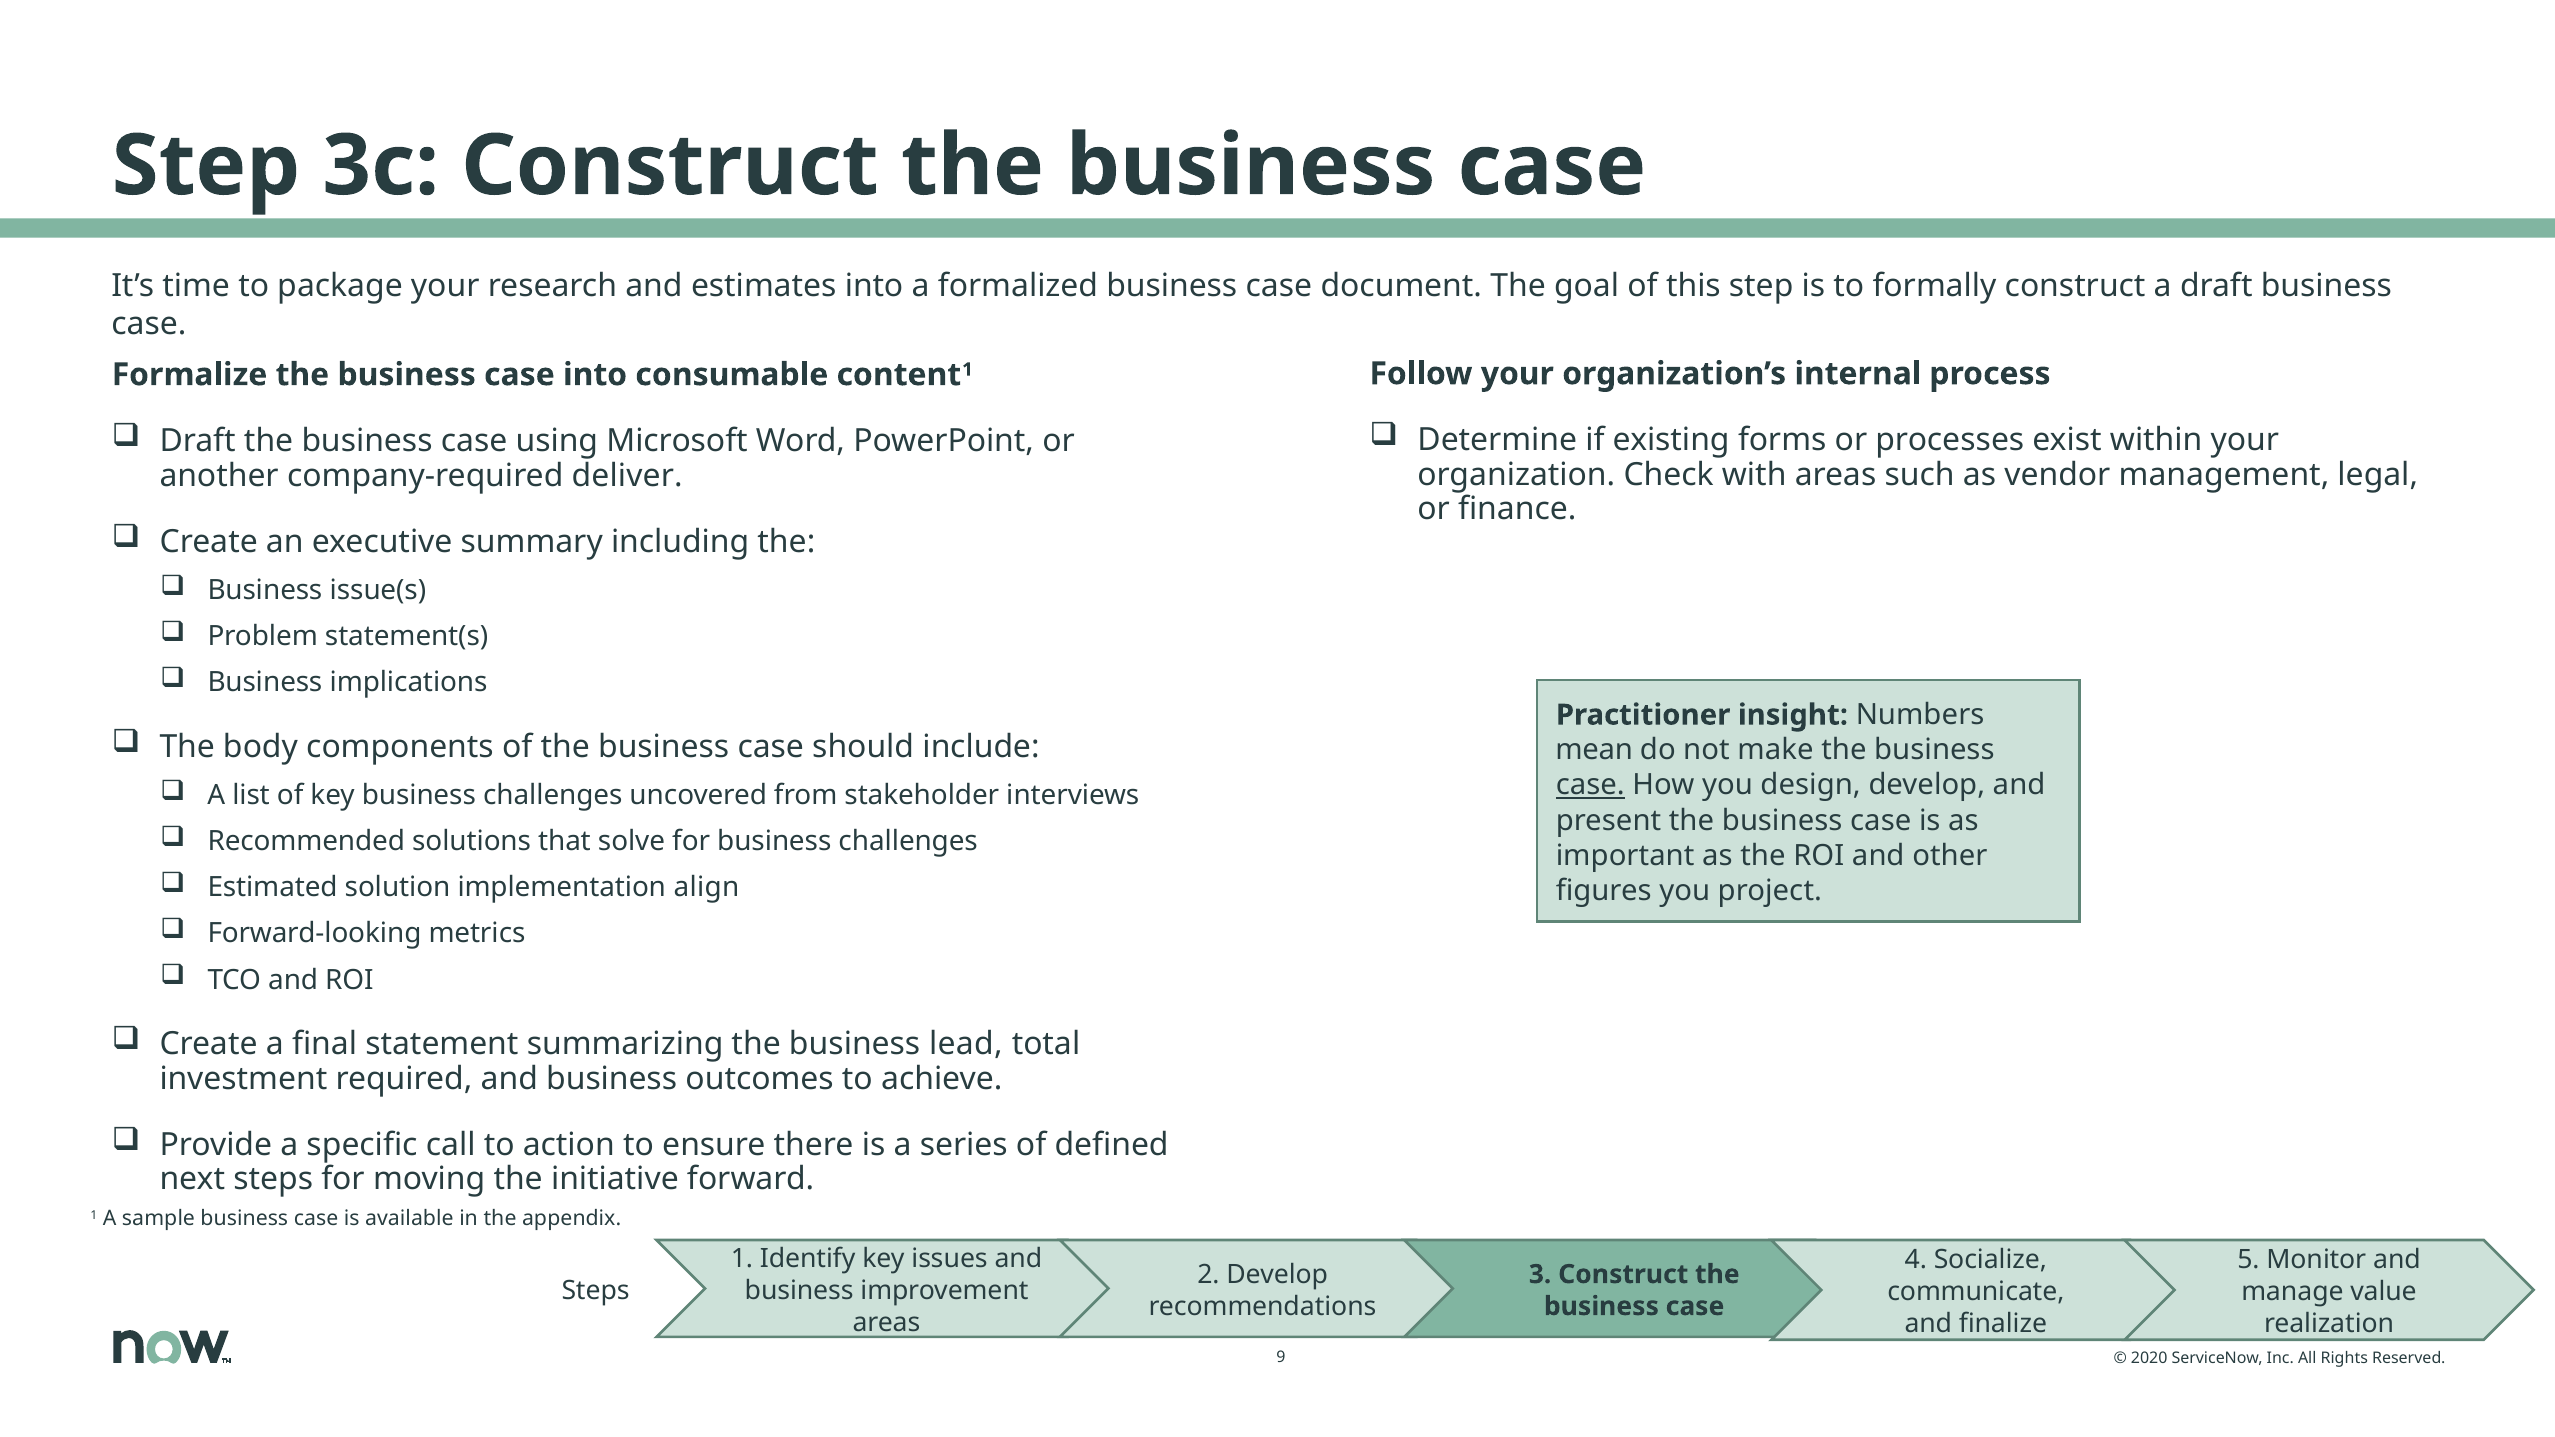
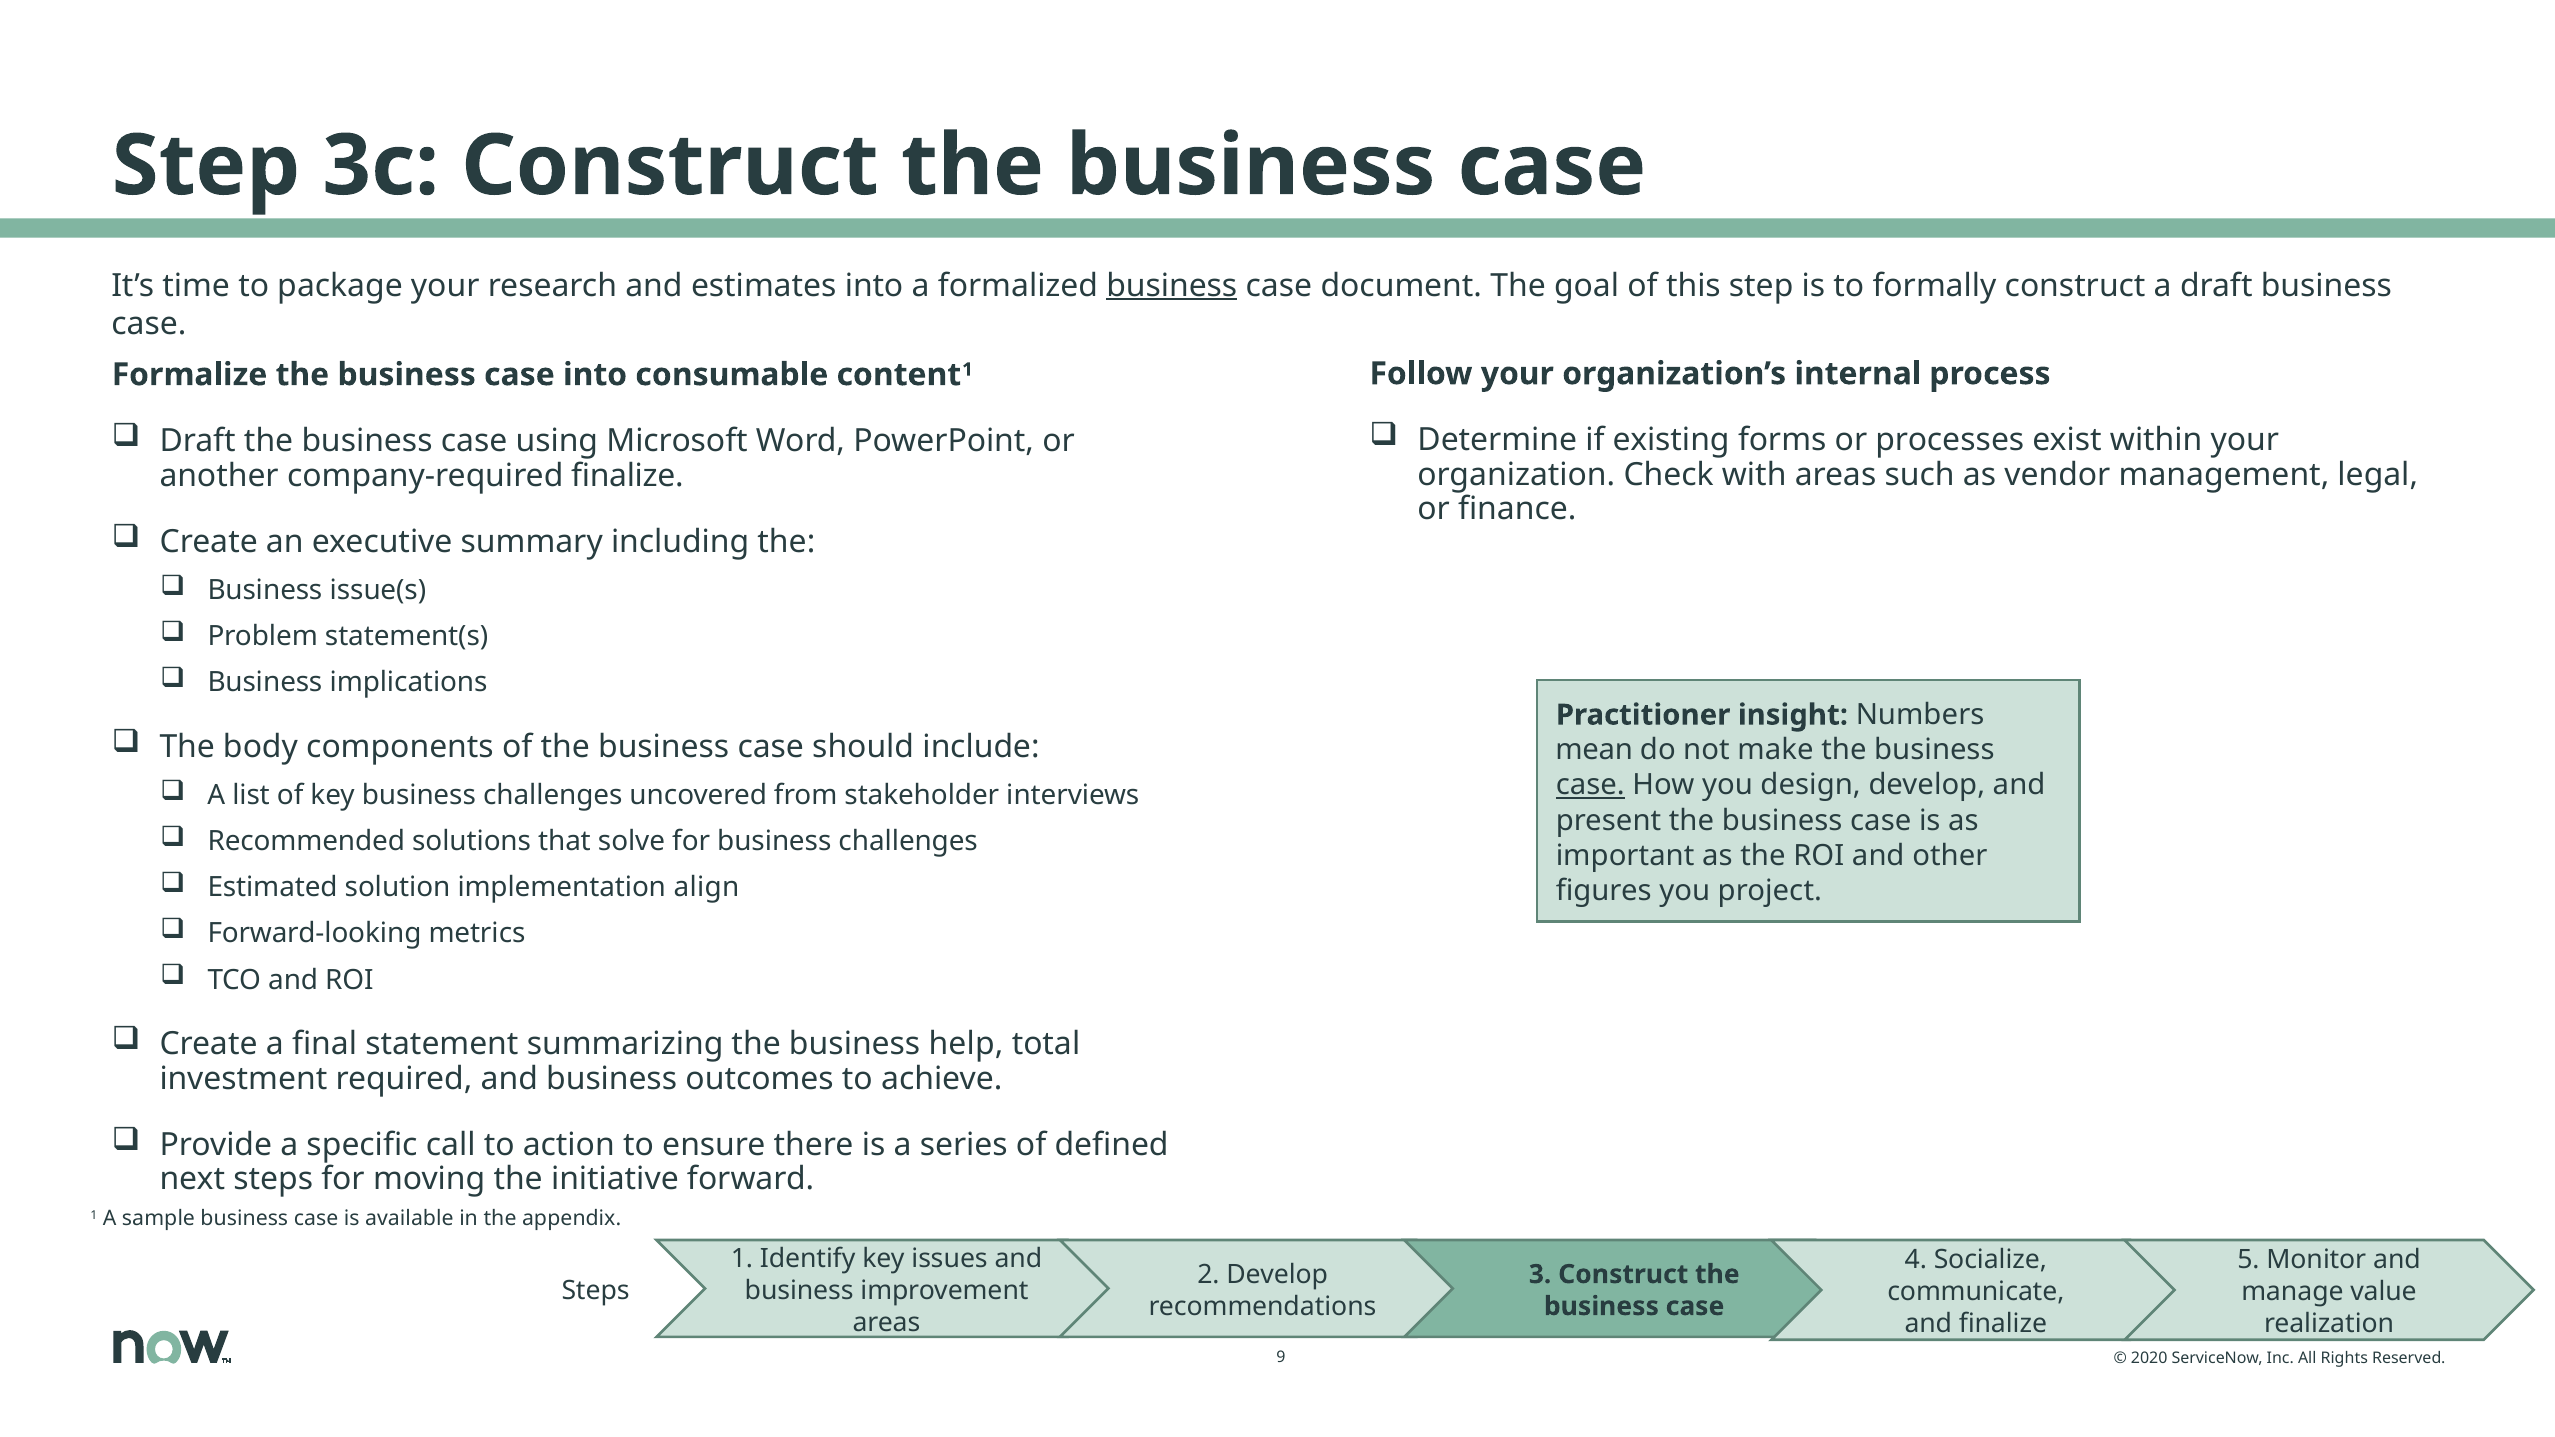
business underline: none -> present (1172, 286)
company-required deliver: deliver -> finalize (627, 476)
lead: lead -> help (966, 1044)
